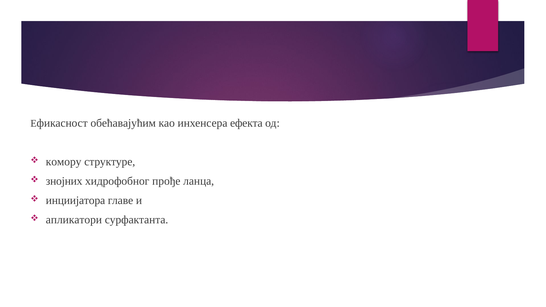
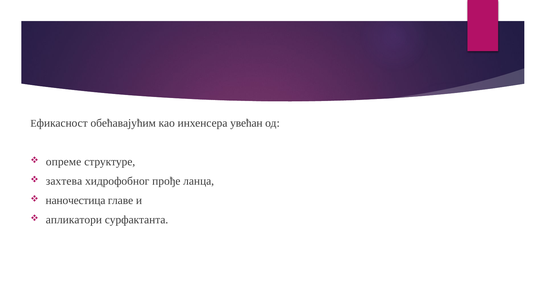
ефекта: ефекта -> увећан (246, 123)
комору: комору -> опреме (64, 162)
знојних: знојних -> захтева (64, 181)
инциијатора: инциијатора -> наночестица (76, 201)
